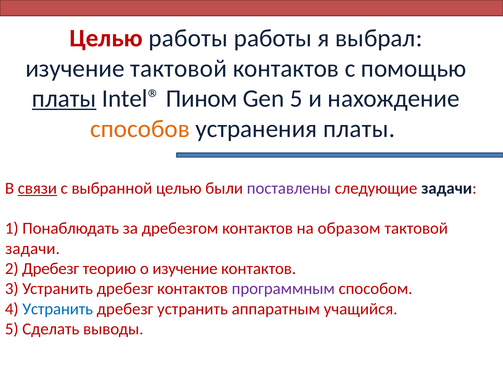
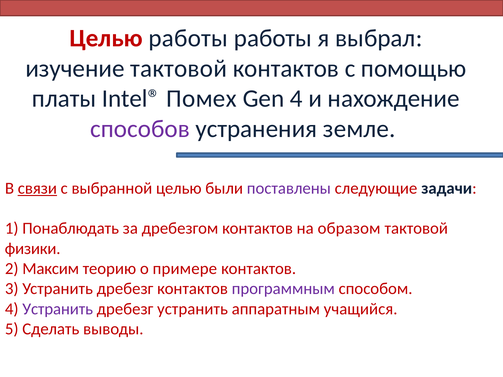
платы underline: present -> none (64, 99)
Пином: Пином -> Помех (201, 99)
Gen 5: 5 -> 4 (296, 99)
способов colour: orange -> purple (140, 129)
устранения платы: платы -> земле (359, 129)
задачи: задачи -> физики (33, 249)
2 Дребезг: Дребезг -> Максим (51, 269)
о изучение: изучение -> примере (185, 269)
Устранить colour: blue -> purple (58, 309)
